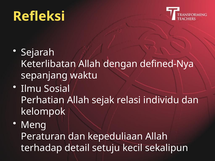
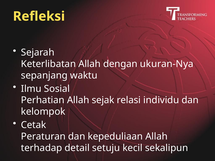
defined-Nya: defined-Nya -> ukuran-Nya (167, 64)
Meng: Meng -> Cetak (34, 125)
